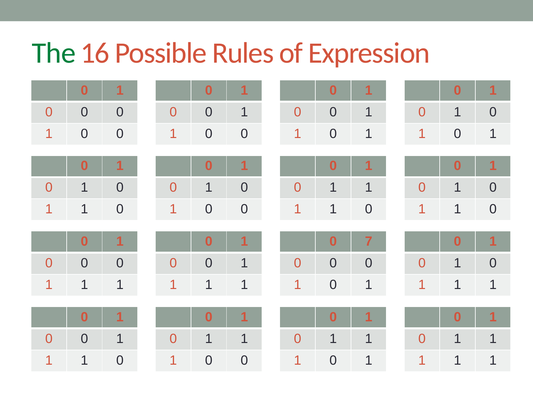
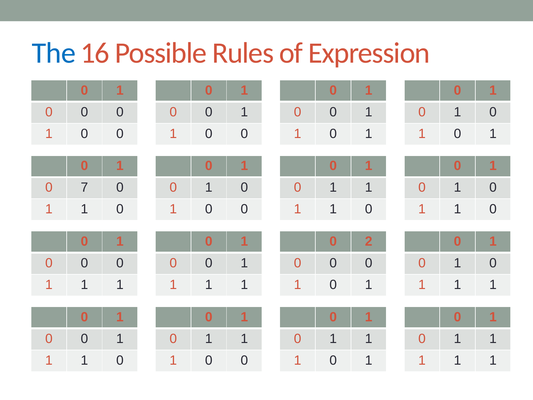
The colour: green -> blue (54, 53)
1: 1 -> 7 (84, 187)
7: 7 -> 2 (369, 241)
